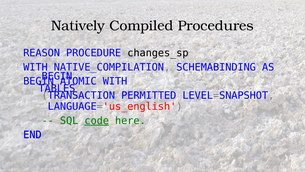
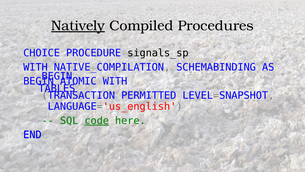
Natively underline: none -> present (78, 26)
REASON: REASON -> CHOICE (42, 53)
changes_sp: changes_sp -> signals_sp (158, 53)
